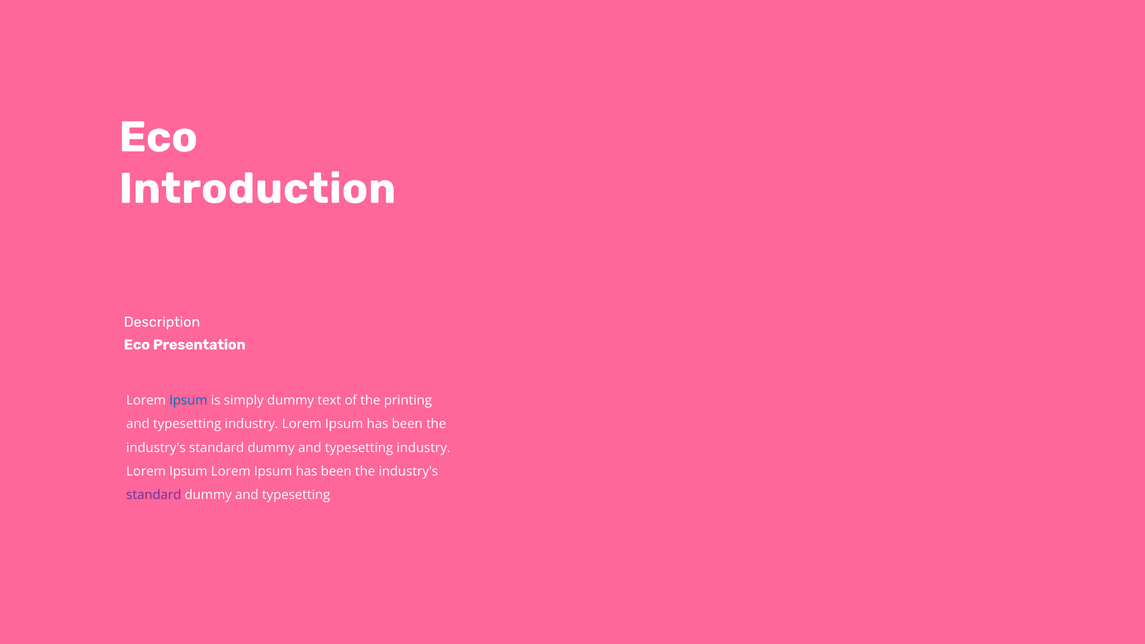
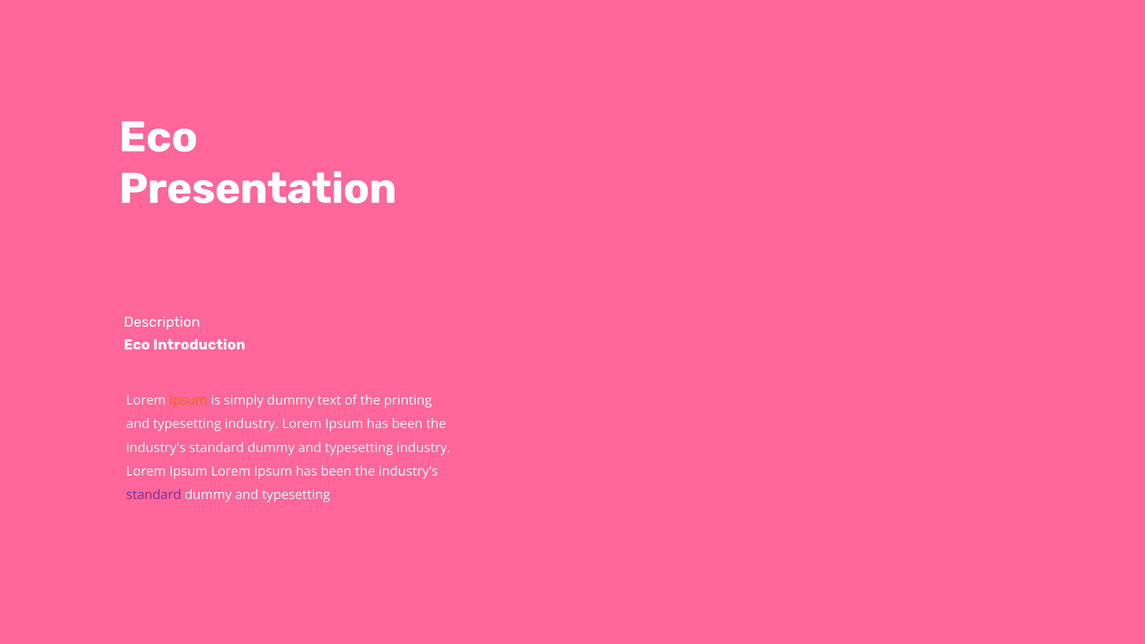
Introduction: Introduction -> Presentation (258, 189)
Presentation: Presentation -> Introduction (199, 345)
Ipsum colour: blue -> orange (188, 400)
